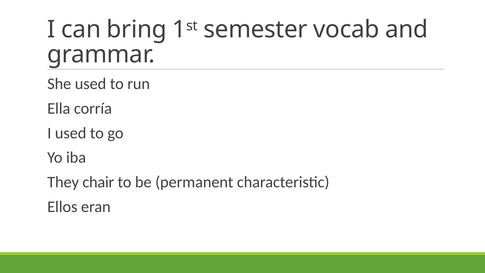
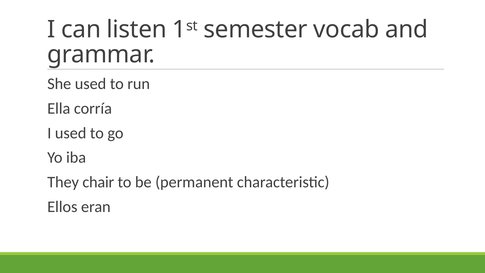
bring: bring -> listen (137, 30)
